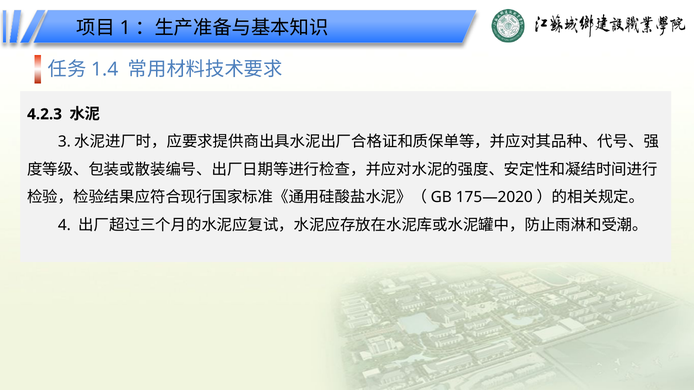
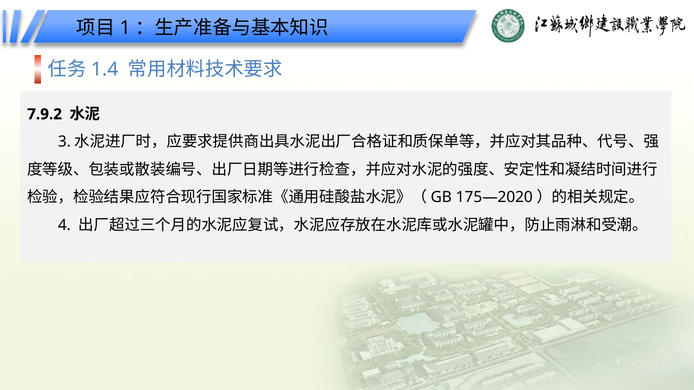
4.2.3: 4.2.3 -> 7.9.2 (45, 114)
